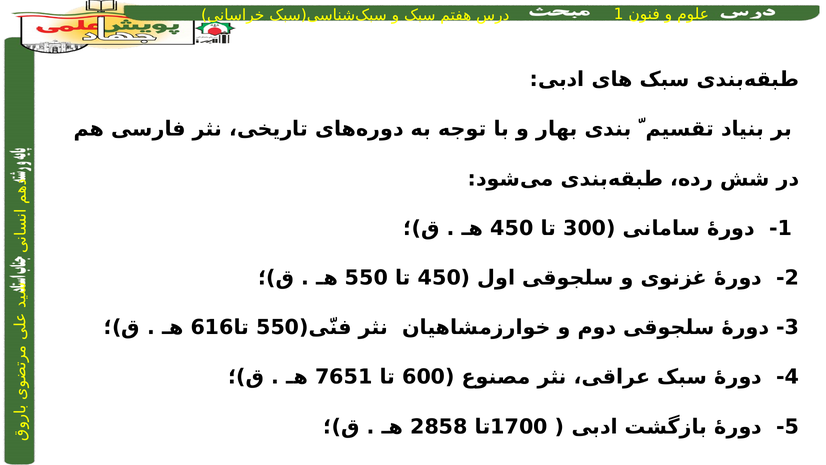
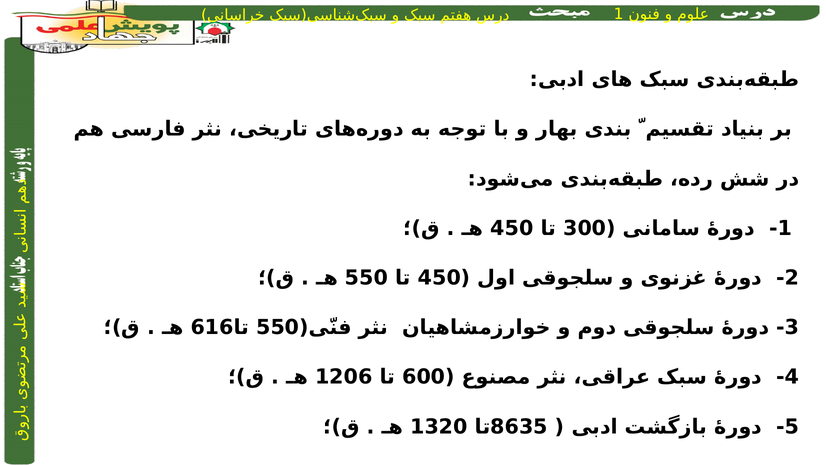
7651: 7651 -> 1206 (344, 377)
2858: 2858 -> 1320 (439, 426)
1700: 1700 -> 8635 (519, 426)
